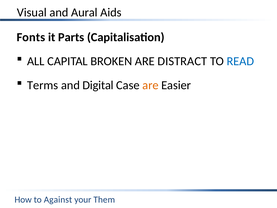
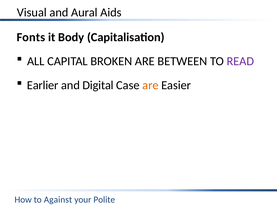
Parts: Parts -> Body (71, 37)
DISTRACT: DISTRACT -> BETWEEN (182, 61)
READ colour: blue -> purple (240, 61)
Terms: Terms -> Earlier (43, 85)
Them: Them -> Polite (104, 199)
